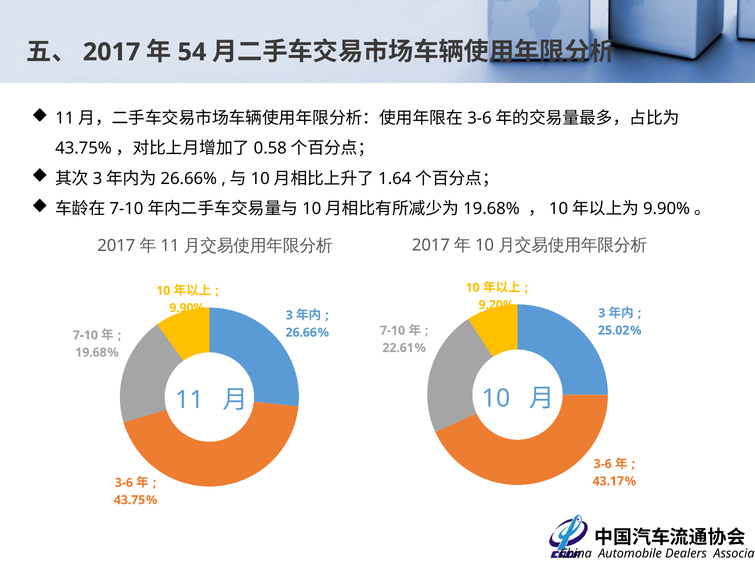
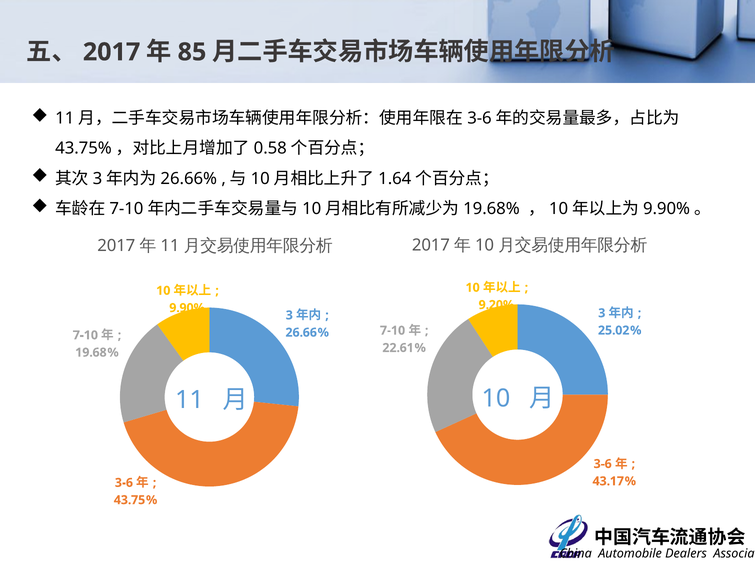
54: 54 -> 85 (192, 52)
